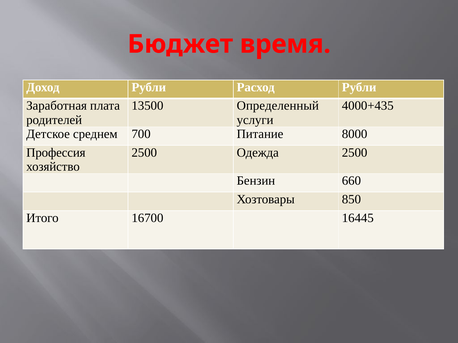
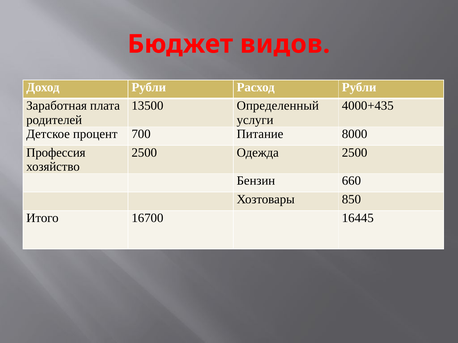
время: время -> видов (285, 44)
среднем: среднем -> процент (95, 134)
